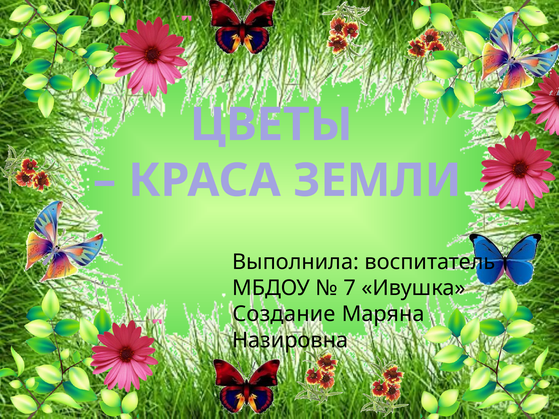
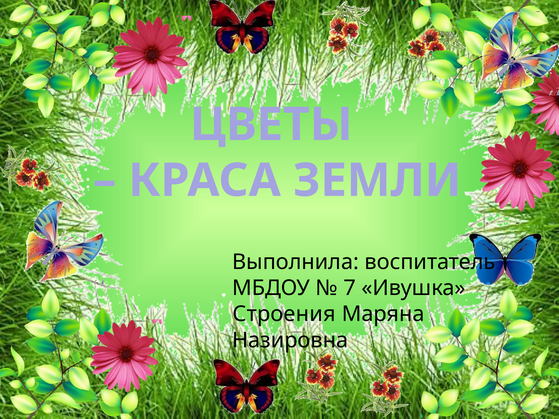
Создание: Создание -> Строения (284, 314)
